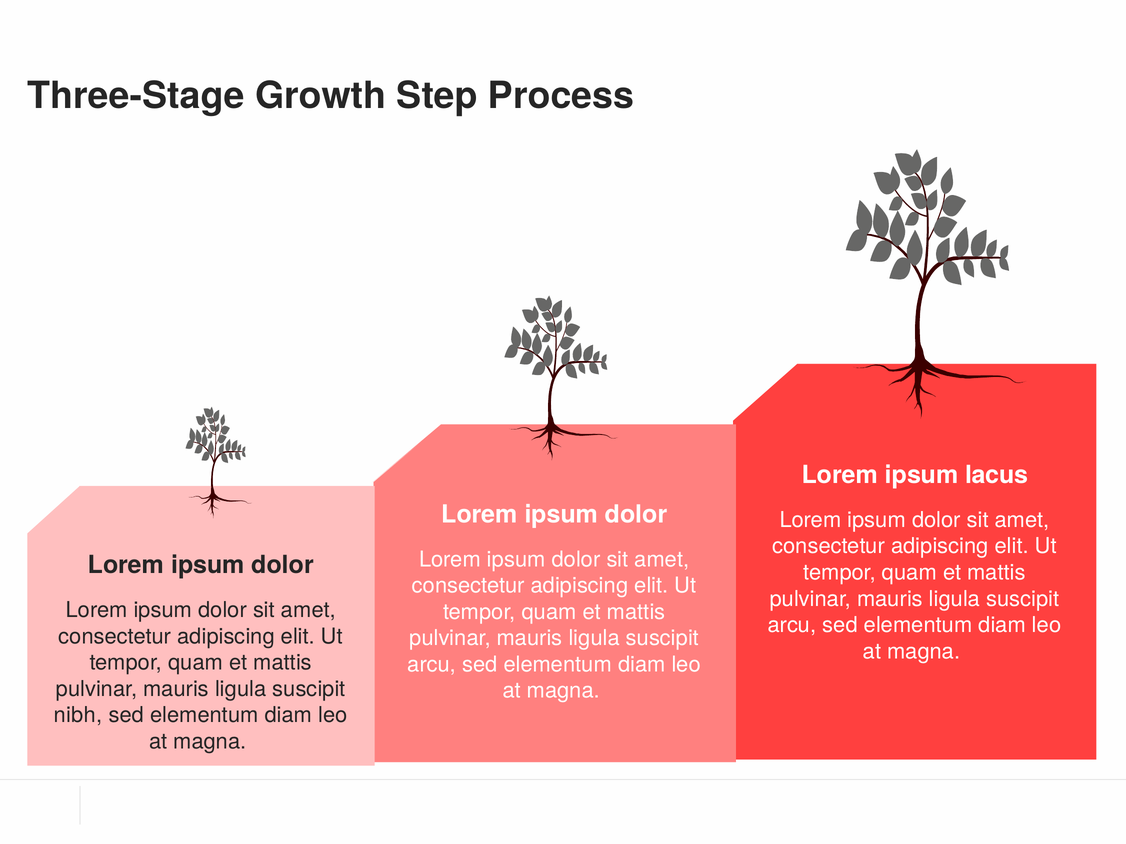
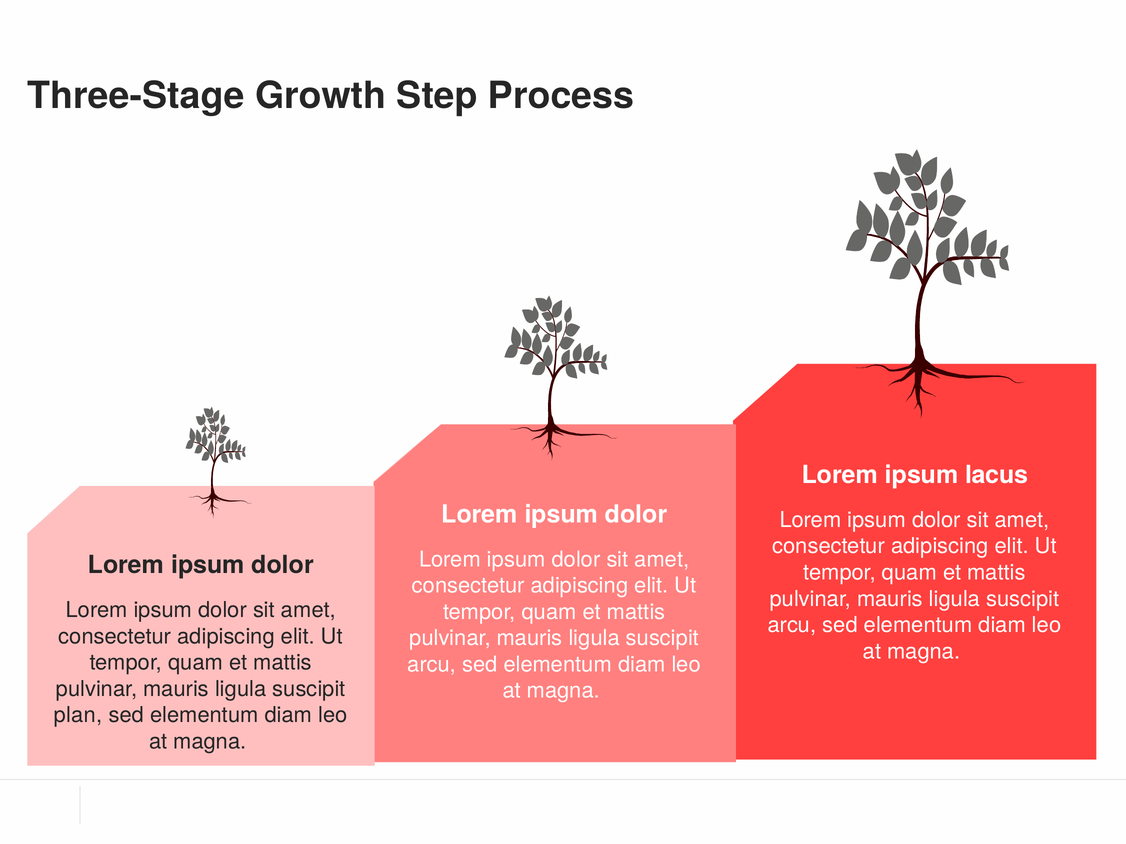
nibh: nibh -> plan (78, 716)
